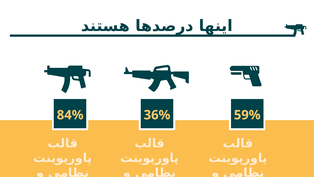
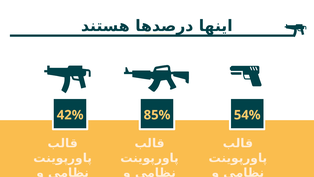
84%: 84% -> 42% (70, 115)
36%: 36% -> 85% (157, 115)
59%: 59% -> 54% (247, 115)
